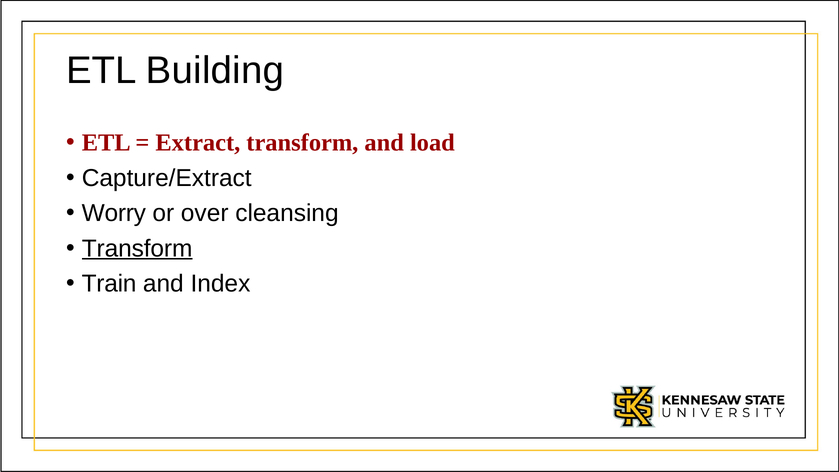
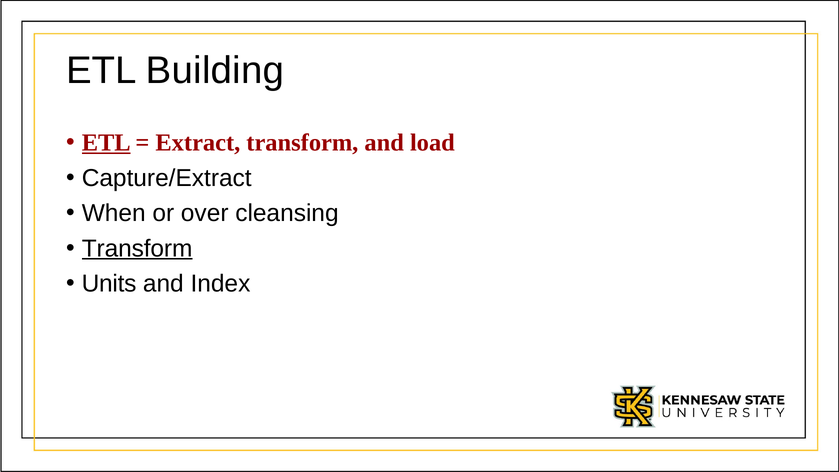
ETL underline: none -> present (106, 143)
Worry: Worry -> When (114, 213)
Train: Train -> Units (109, 284)
